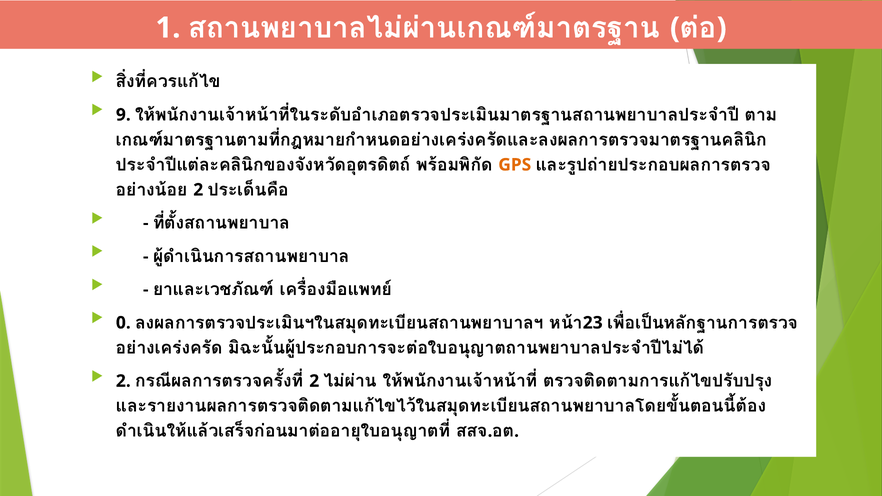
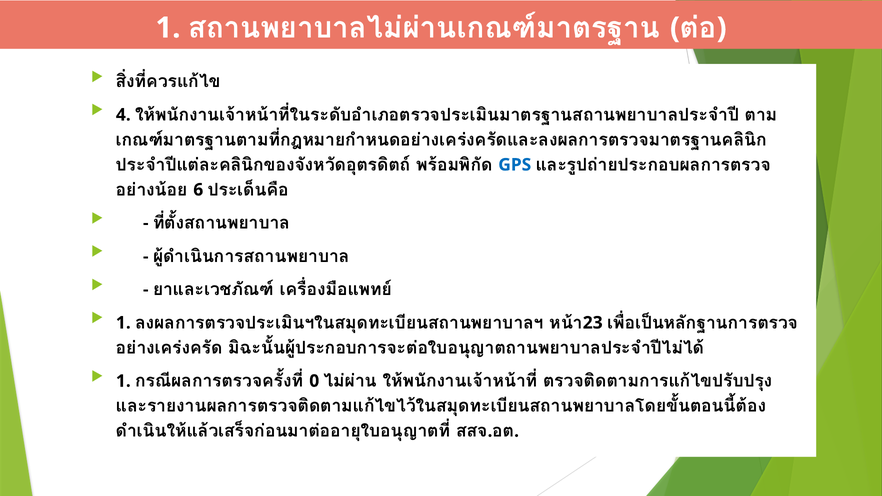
9: 9 -> 4 (123, 115)
GPS colour: orange -> blue (515, 165)
2: 2 -> 6 (198, 190)
0: 0 -> 1 (123, 323)
2: 2 -> 1 (123, 381)
2: 2 -> 0 (314, 381)
